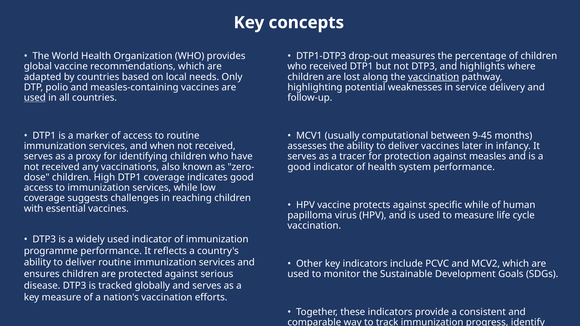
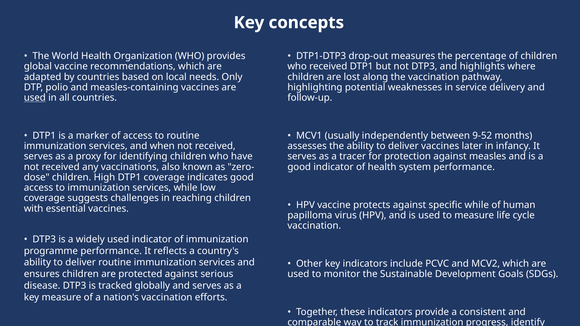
vaccination underline: present -> none (434, 77)
computational: computational -> independently (395, 136)
9-45: 9-45 -> 9-52 (482, 136)
